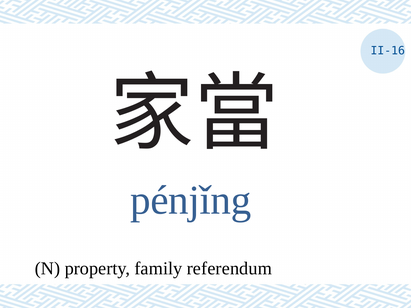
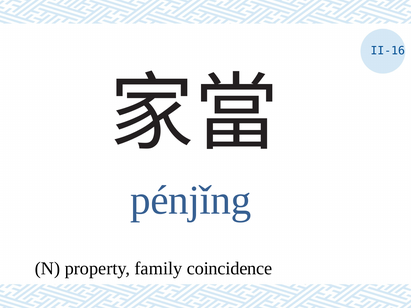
referendum: referendum -> coincidence (230, 269)
